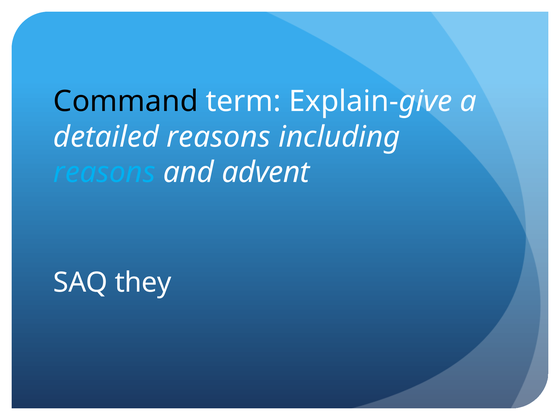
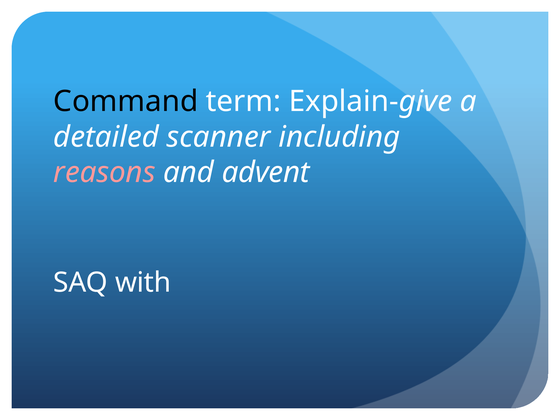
detailed reasons: reasons -> scanner (219, 137)
reasons colour: light blue -> pink (104, 172)
they: they -> with (143, 283)
